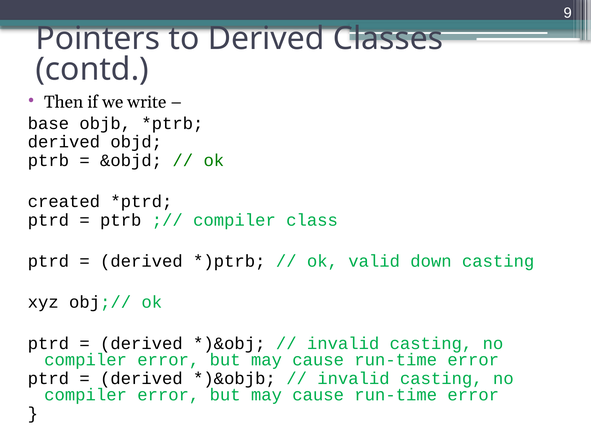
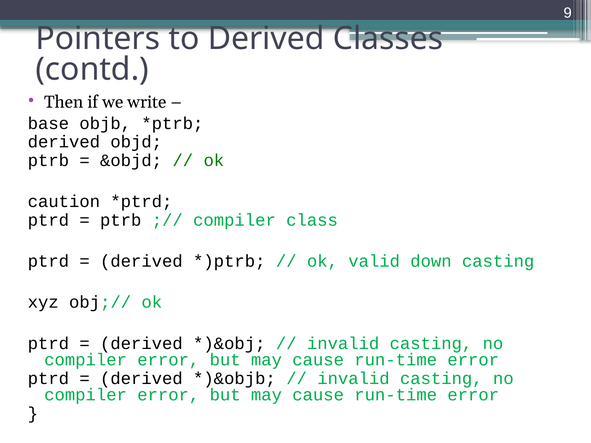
created: created -> caution (64, 202)
